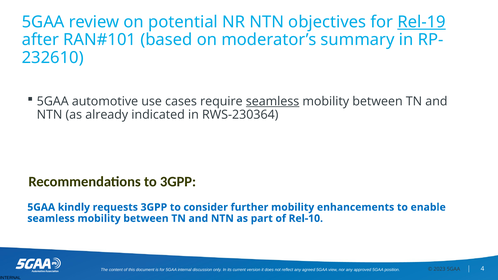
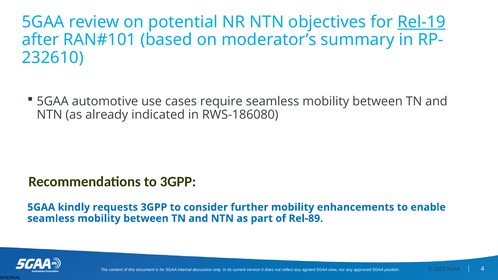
seamless underline: present -> none (273, 101)
RWS-230364: RWS-230364 -> RWS-186080 (240, 115)
Rel-10: Rel-10 -> Rel-89 (306, 219)
